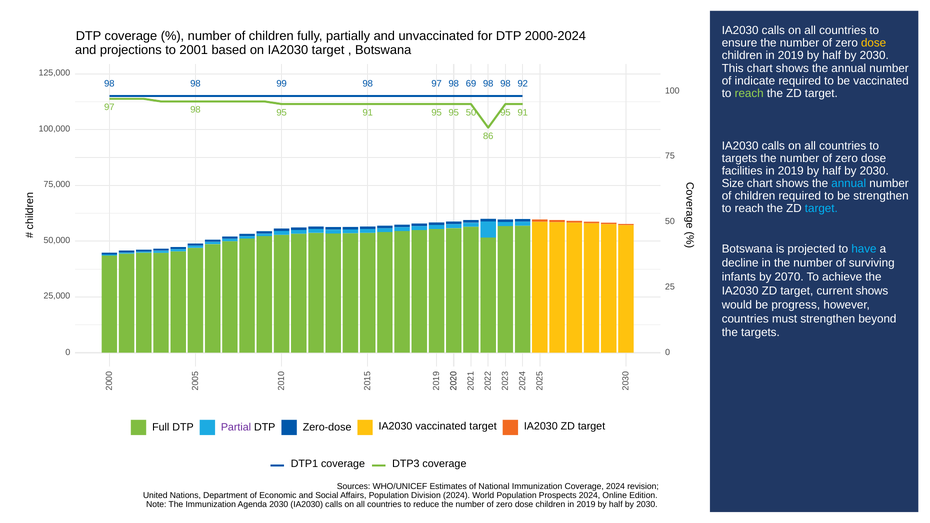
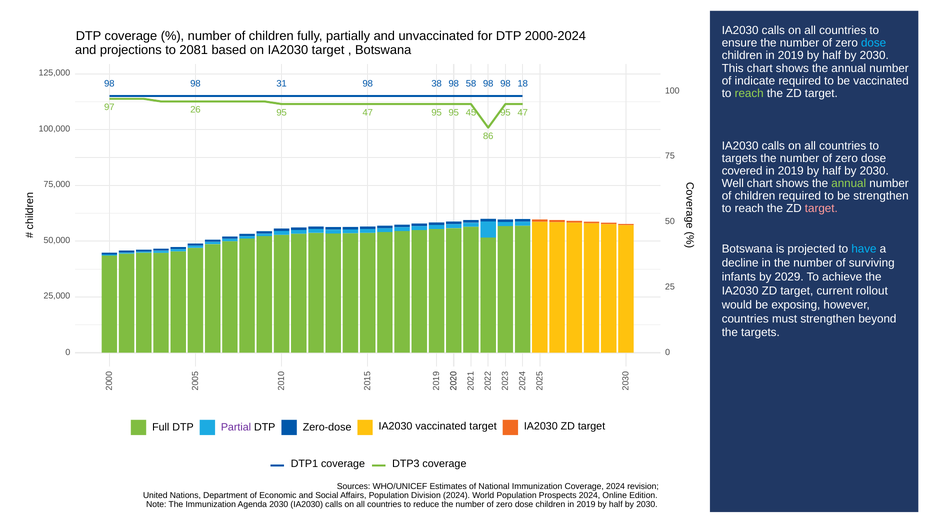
dose colour: yellow -> light blue (874, 43)
2001: 2001 -> 2081 (194, 50)
99: 99 -> 31 (282, 84)
98 97: 97 -> 38 (437, 84)
69: 69 -> 58 (471, 84)
92: 92 -> 18 (523, 84)
98: 98 -> 26 (196, 110)
91: 91 -> 47 (368, 112)
95 50: 50 -> 45 (471, 112)
91: 91 -> 47 (523, 112)
facilities: facilities -> covered (742, 171)
Size: Size -> Well (733, 184)
annual colour: light blue -> light green (849, 184)
target colour: light blue -> pink (821, 209)
2070: 2070 -> 2029 (789, 277)
current shows: shows -> rollout (872, 291)
progress: progress -> exposing (796, 305)
